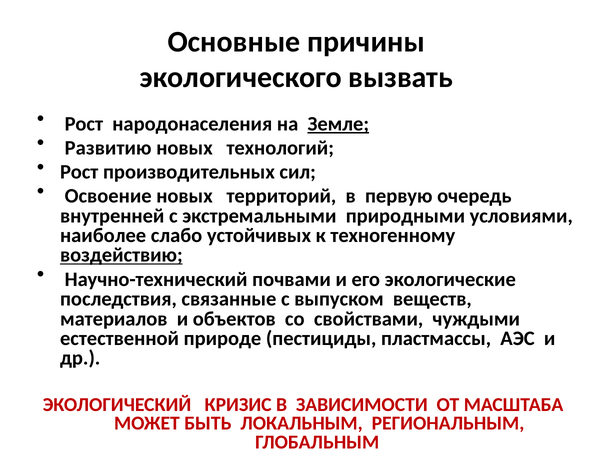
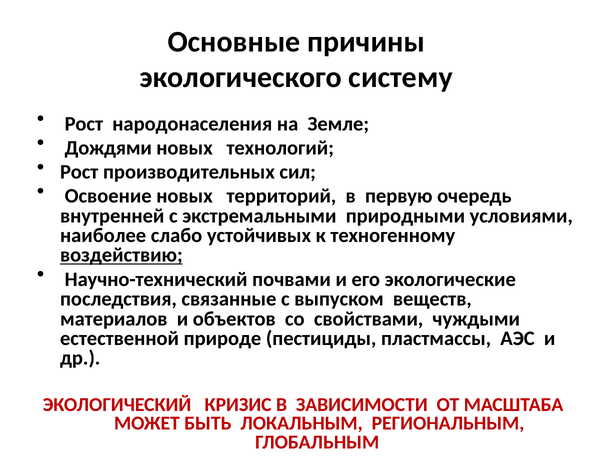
вызвать: вызвать -> систему (401, 78)
Земле underline: present -> none (338, 124)
Развитию: Развитию -> Дождями (108, 148)
